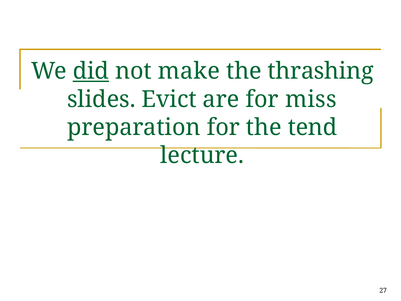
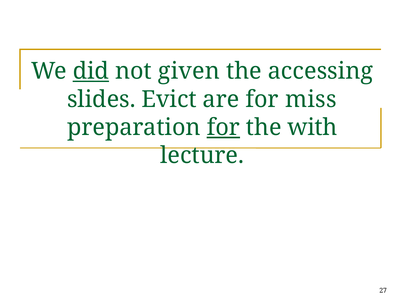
make: make -> given (189, 71)
thrashing: thrashing -> accessing (320, 71)
for underline: none -> present (223, 127)
tend: tend -> with (312, 127)
